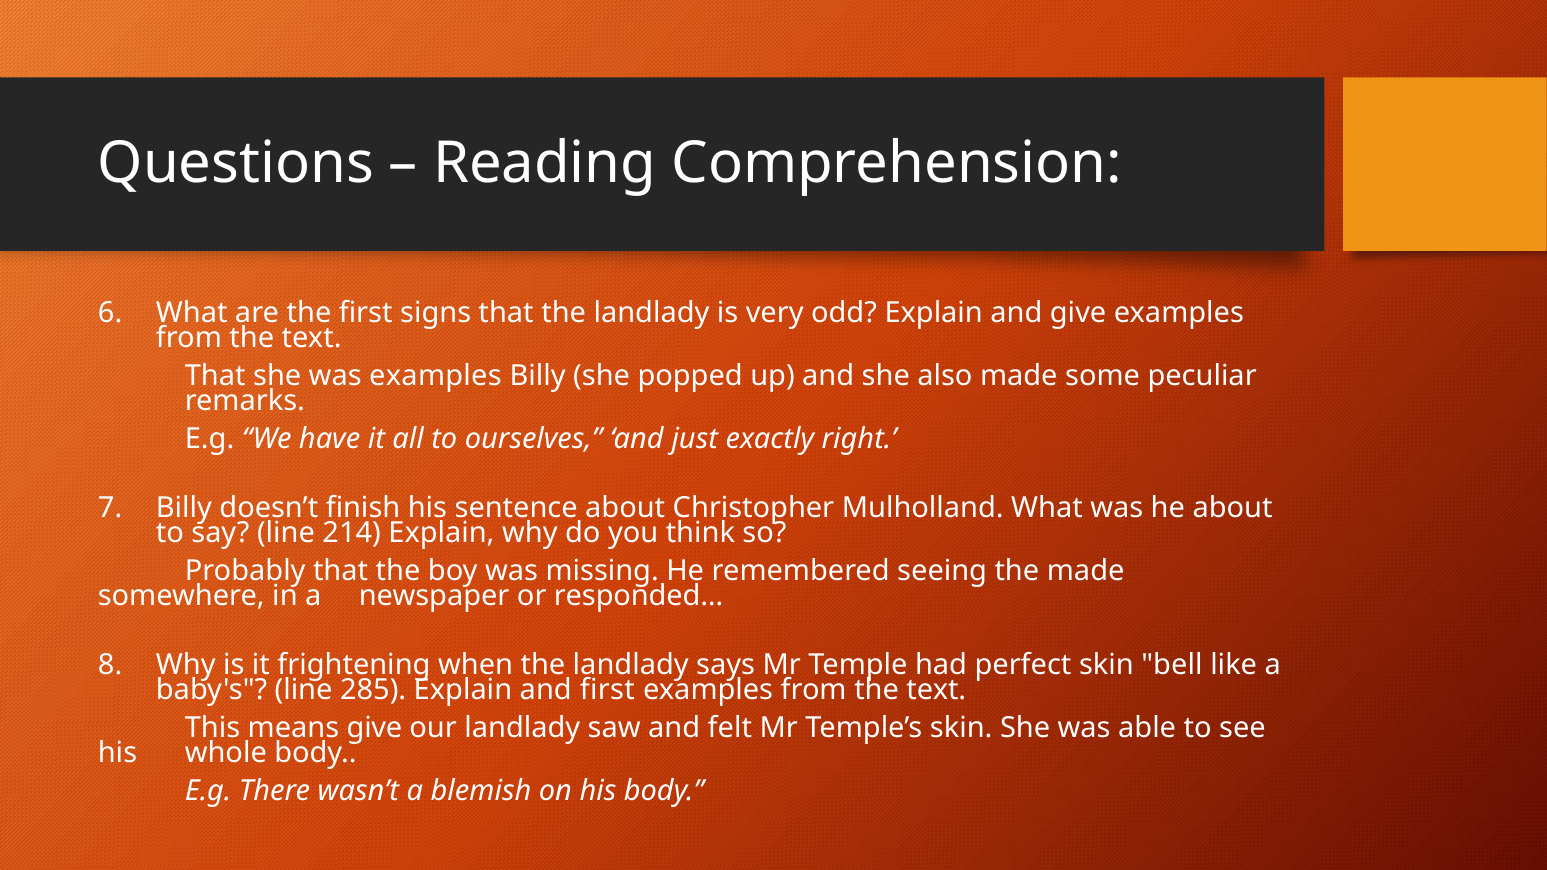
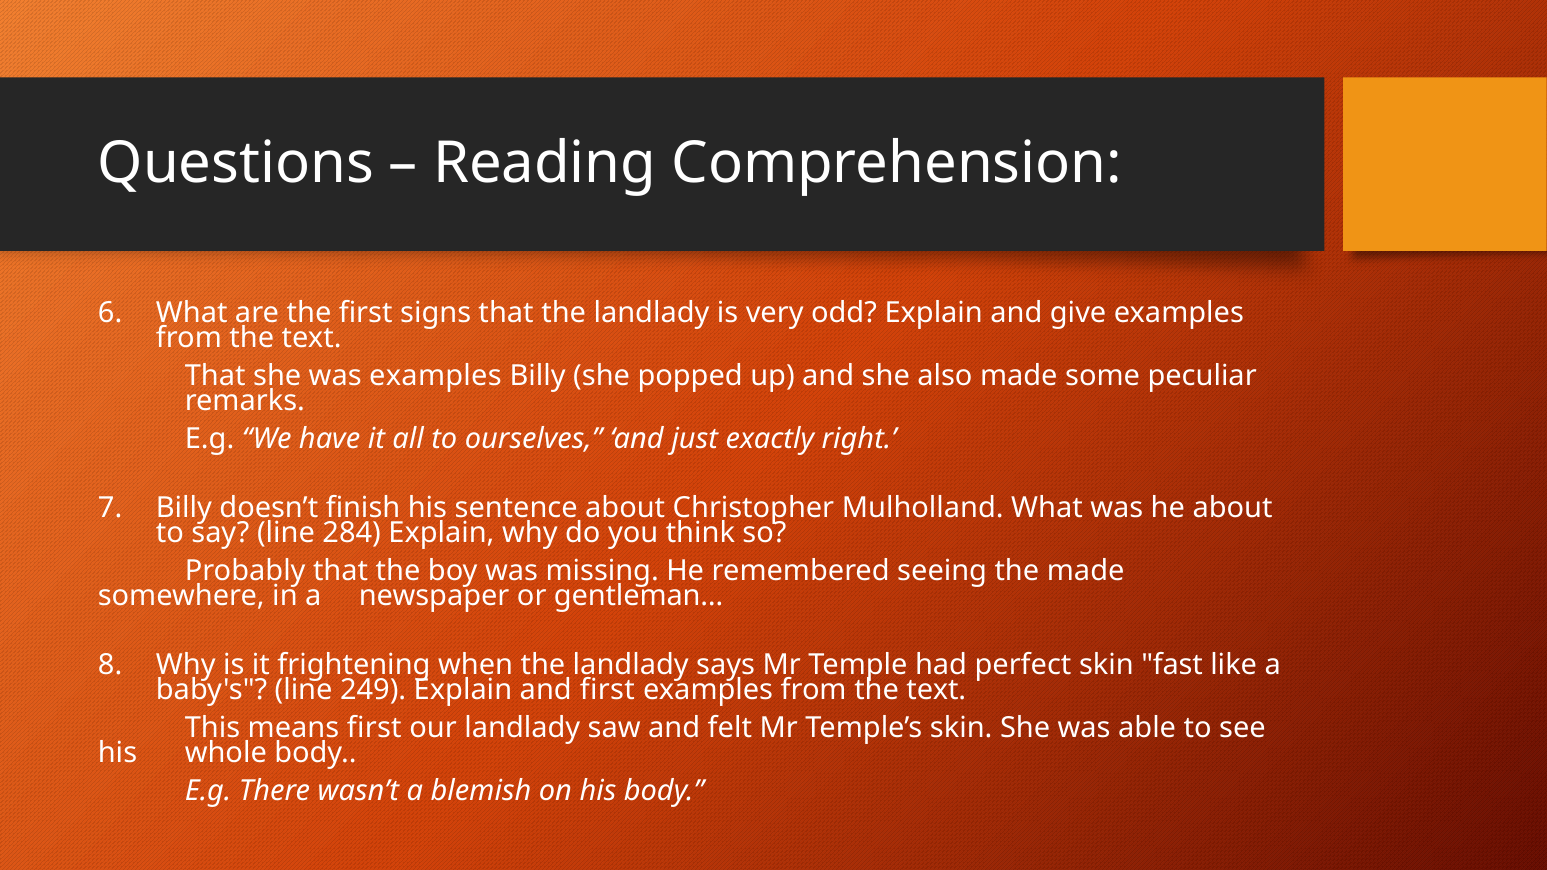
214: 214 -> 284 (352, 533)
responded…: responded… -> gentleman… (639, 596)
bell: bell -> fast (1172, 665)
285: 285 -> 249 (373, 691)
means give: give -> first (374, 729)
